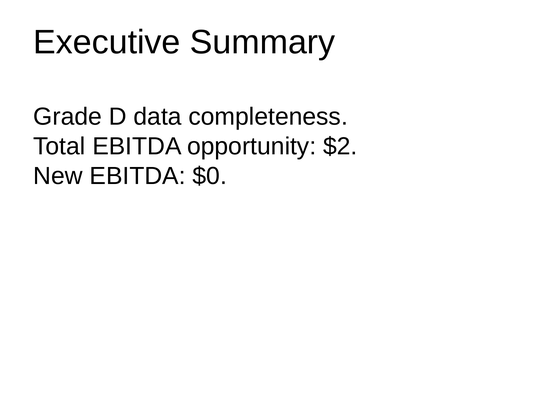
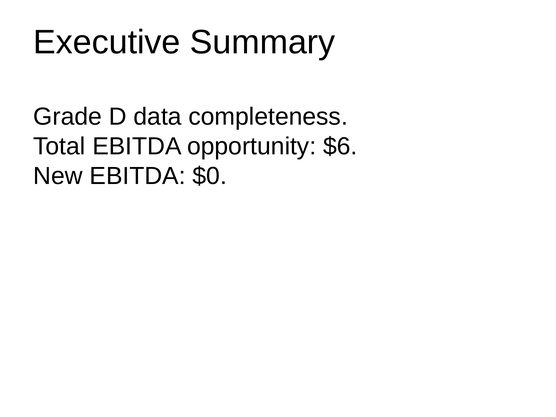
$2: $2 -> $6 (340, 146)
